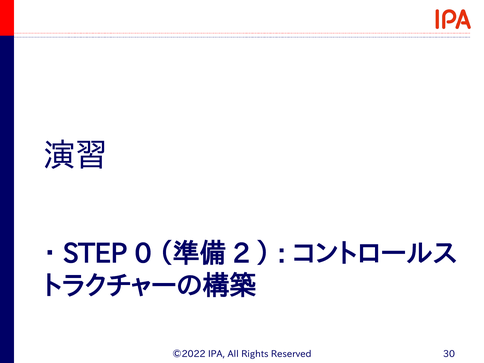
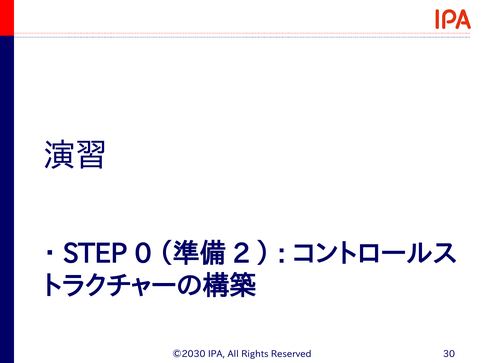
©2022: ©2022 -> ©2030 (189, 354)
